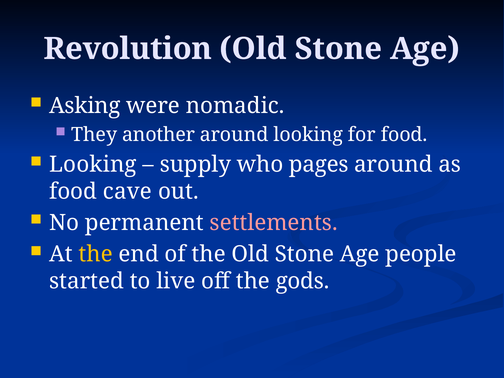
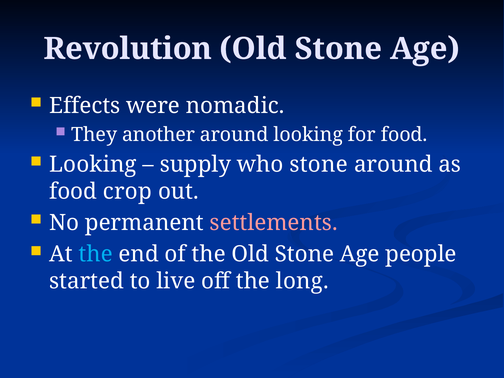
Asking: Asking -> Effects (85, 106)
who pages: pages -> stone (319, 165)
cave: cave -> crop (127, 191)
the colour: yellow -> light blue (96, 254)
gods: gods -> long (302, 281)
